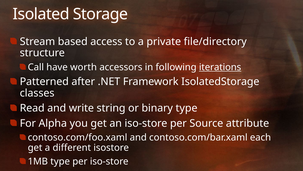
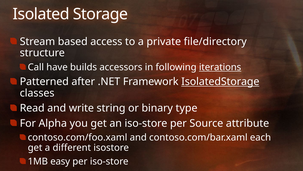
worth: worth -> builds (84, 67)
IsolatedStorage underline: none -> present (220, 81)
1MB type: type -> easy (60, 161)
